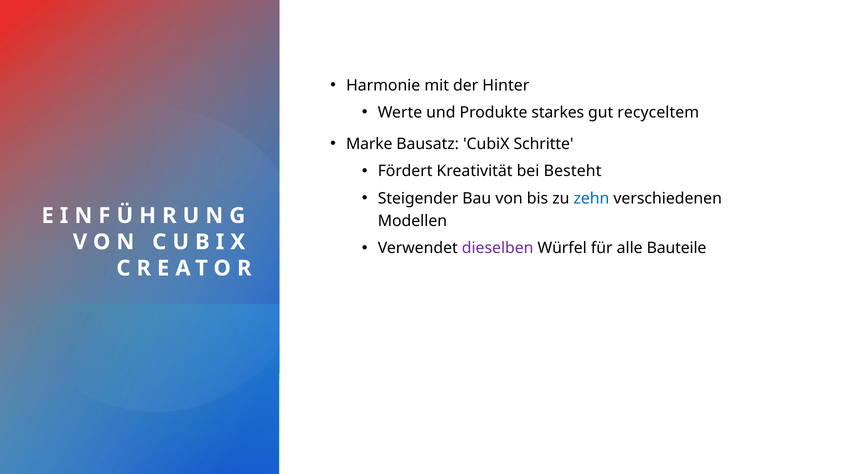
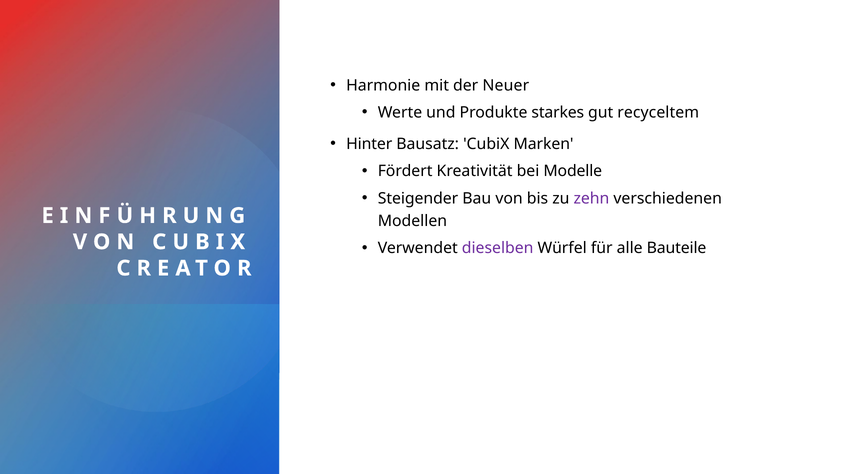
Hinter: Hinter -> Neuer (506, 86)
Marke: Marke -> Hinter (369, 144)
Schritte: Schritte -> Marken (544, 144)
Besteht: Besteht -> Modelle (573, 171)
zehn colour: blue -> purple (591, 198)
